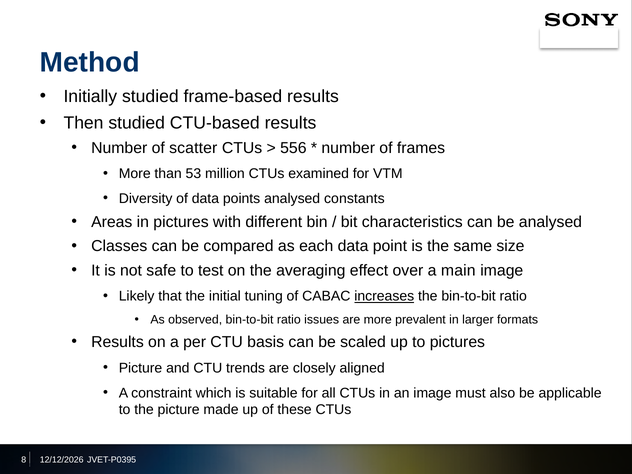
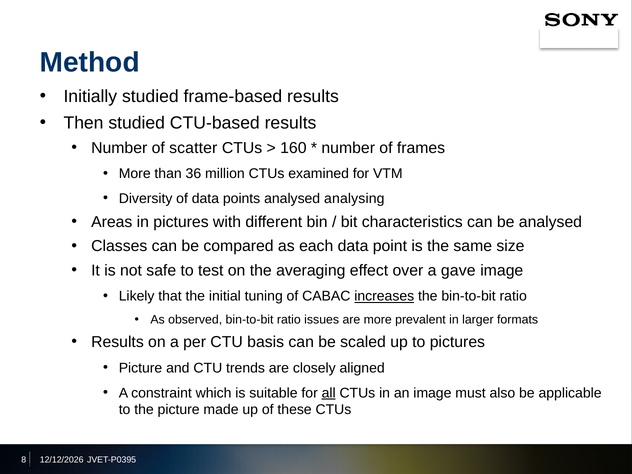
556: 556 -> 160 (293, 148)
53: 53 -> 36 (193, 174)
constants: constants -> analysing (354, 199)
main: main -> gave (458, 270)
all underline: none -> present (329, 393)
